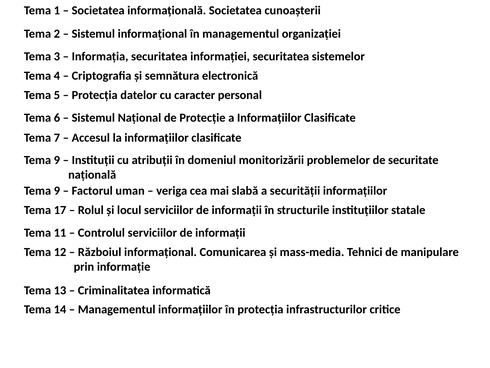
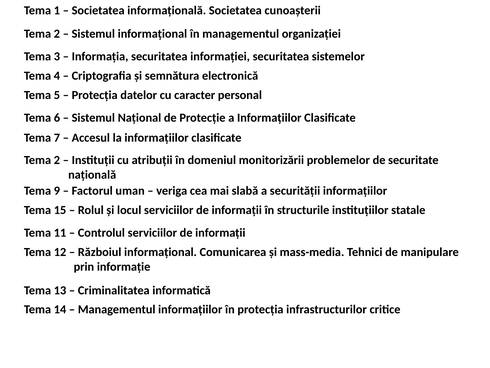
9: 9 -> 2 (57, 160)
17: 17 -> 15 (60, 210)
